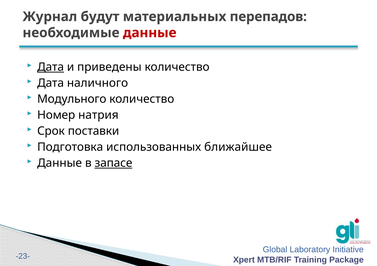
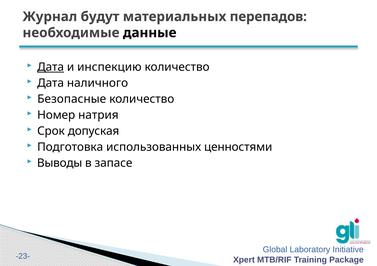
данные colour: red -> black (150, 33)
приведены: приведены -> инспекцию (109, 67)
Модульного: Модульного -> Безопасные (72, 99)
поставки: поставки -> допуская (94, 131)
ближайшее: ближайшее -> ценностями (238, 147)
Данные: Данные -> Выводы (60, 163)
запасе underline: present -> none (113, 163)
